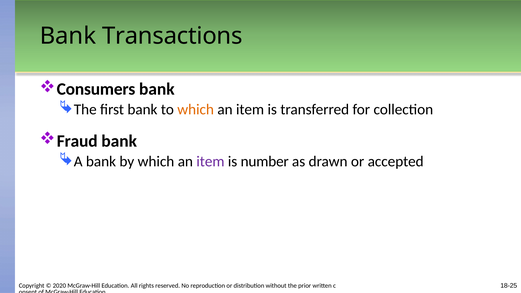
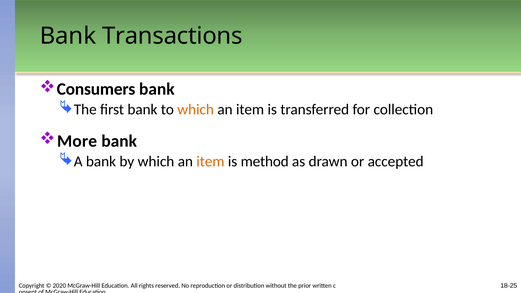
Fraud: Fraud -> More (77, 141)
item colour: purple -> orange (210, 161)
number: number -> method (265, 161)
